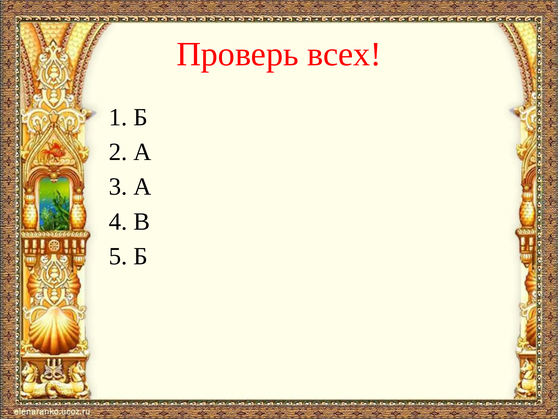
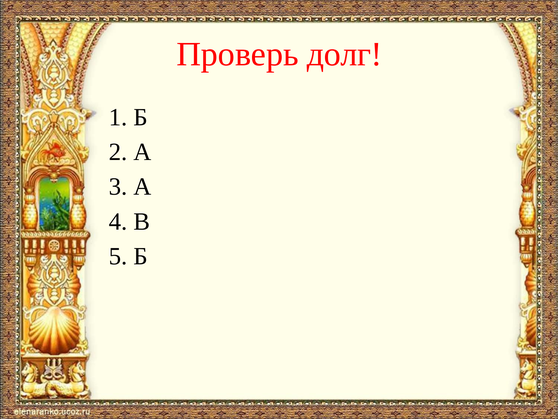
всех: всех -> долг (344, 54)
